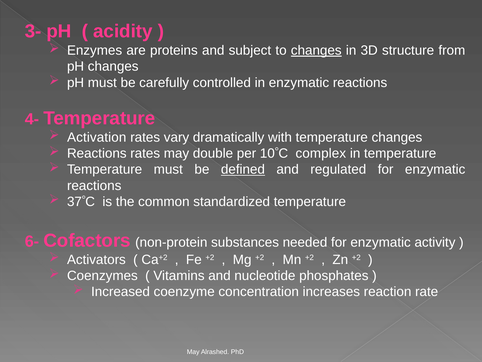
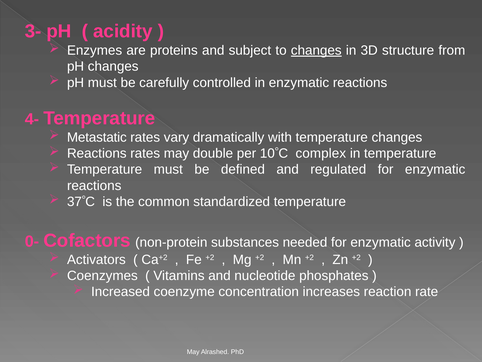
Activation: Activation -> Metastatic (97, 137)
defined underline: present -> none (243, 169)
6-: 6- -> 0- (32, 241)
